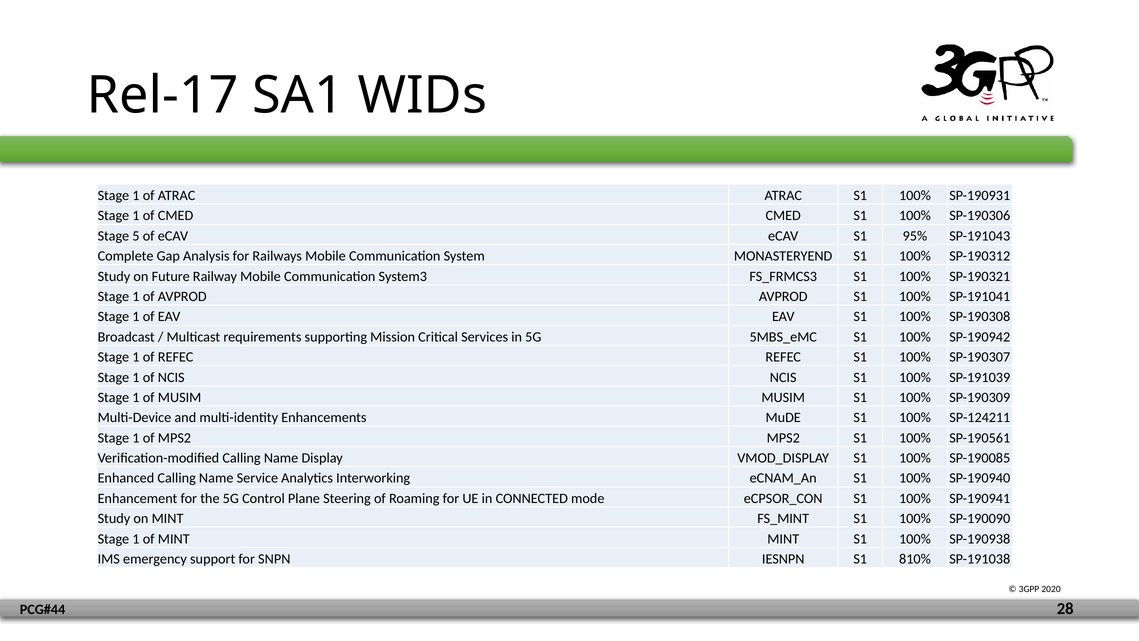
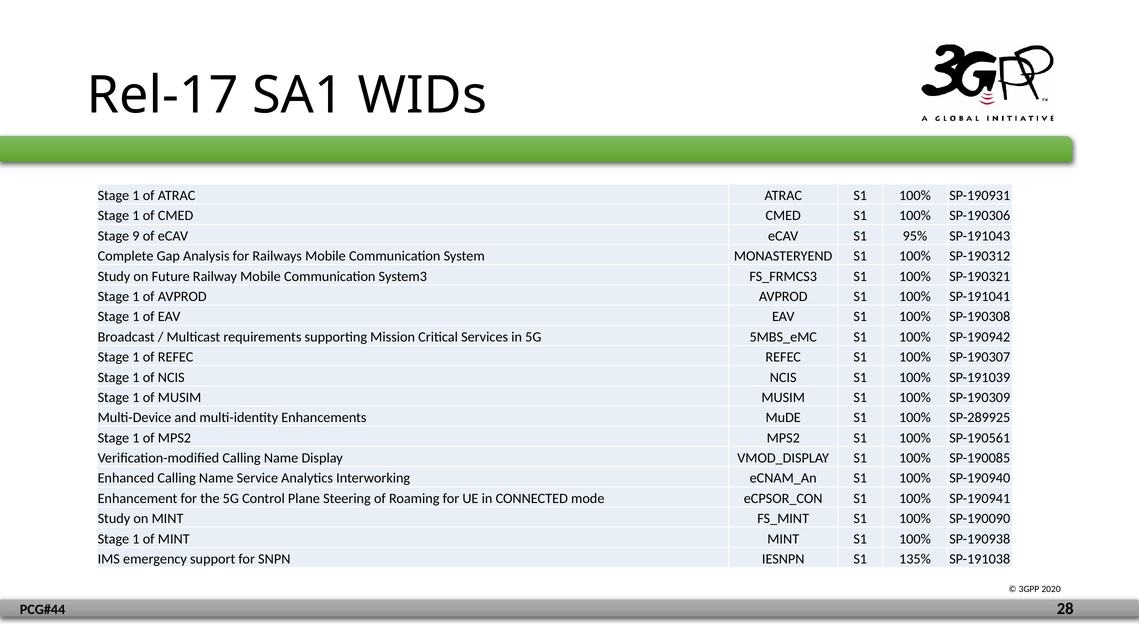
5: 5 -> 9 (136, 236)
SP-124211: SP-124211 -> SP-289925 (980, 417)
810%: 810% -> 135% (915, 559)
